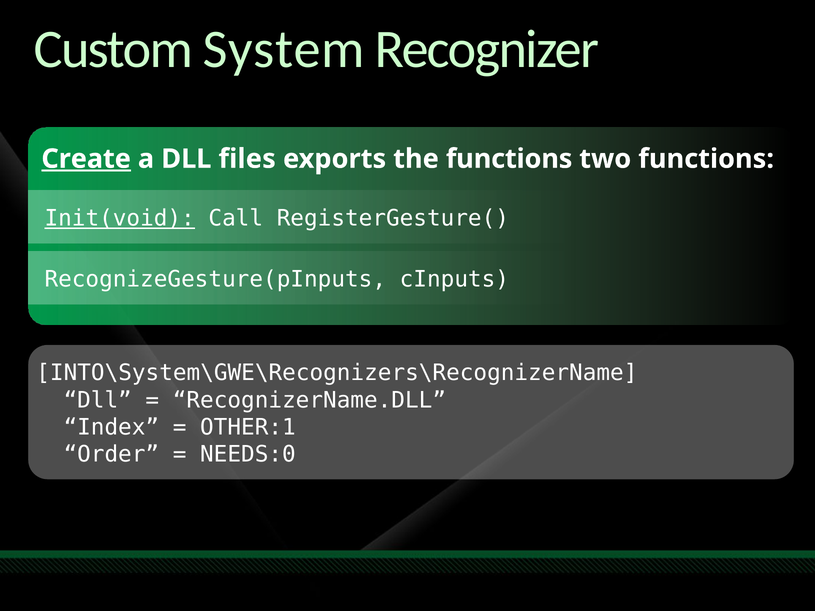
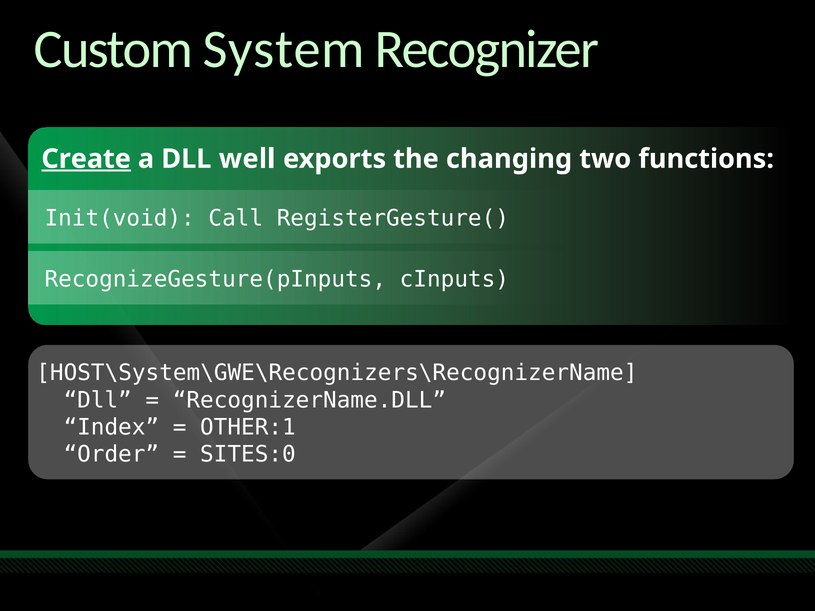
files: files -> well (247, 159)
the functions: functions -> changing (509, 159)
Init(void underline: present -> none (120, 218)
INTO\System\GWE\Recognizers\RecognizerName: INTO\System\GWE\Recognizers\RecognizerName -> HOST\System\GWE\Recognizers\RecognizerName (337, 373)
NEEDS:0: NEEDS:0 -> SITES:0 (248, 455)
